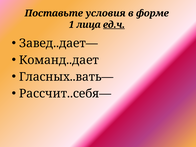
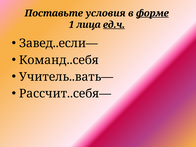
форме underline: none -> present (152, 13)
Завед..дает—: Завед..дает— -> Завед..если— (58, 43)
Команд..дает: Команд..дает -> Команд..себя (59, 60)
Гласных..вать—: Гласных..вать— -> Учитель..вать— (66, 77)
